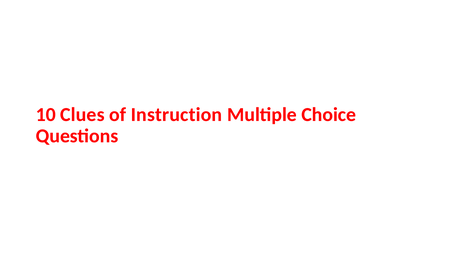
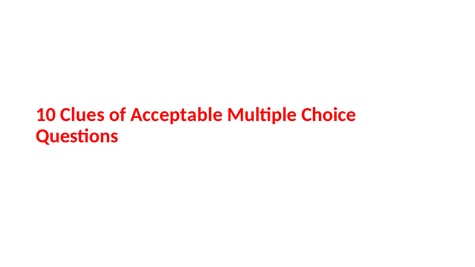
Instruction: Instruction -> Acceptable (177, 115)
